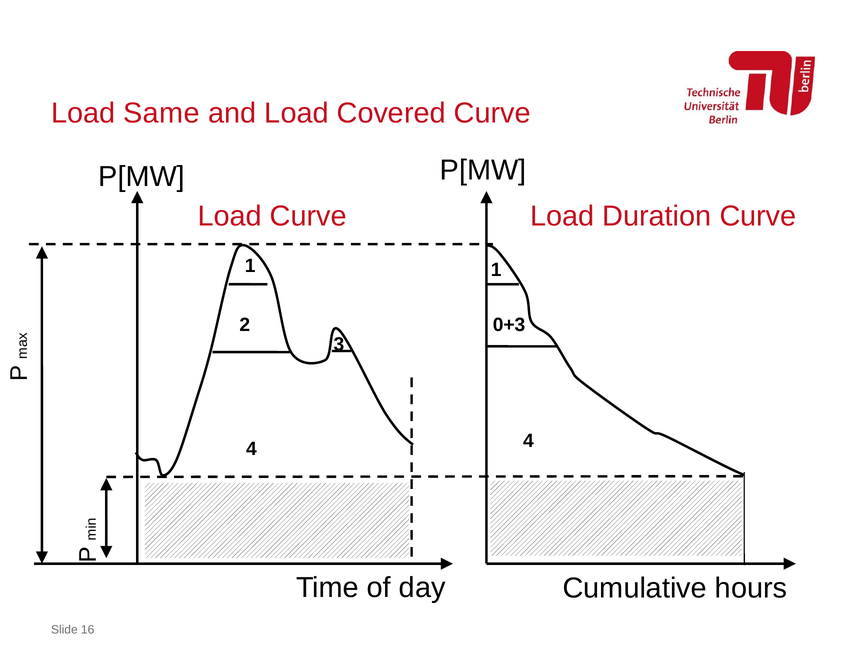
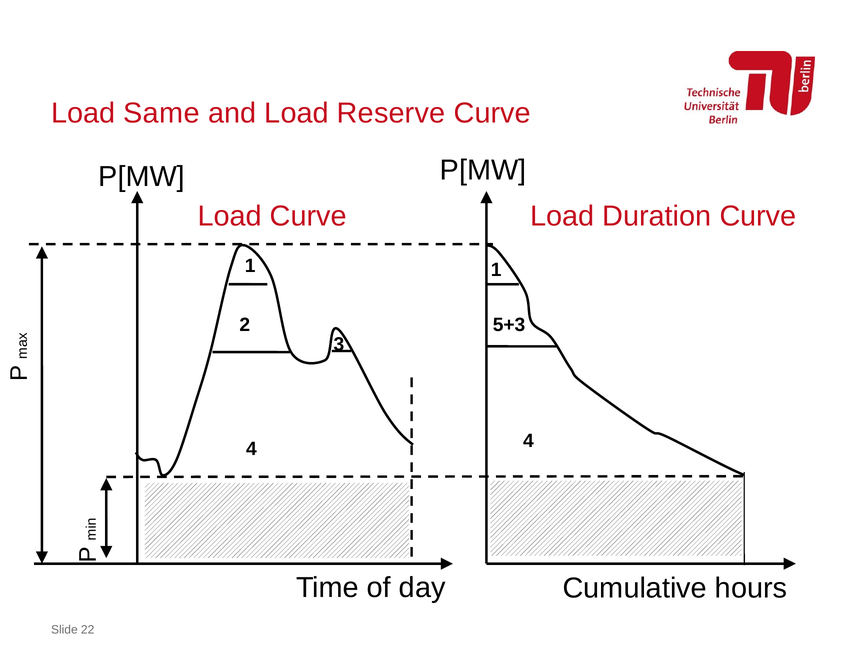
Covered: Covered -> Reserve (391, 113)
0+3: 0+3 -> 5+3 (509, 325)
16: 16 -> 22 (88, 629)
